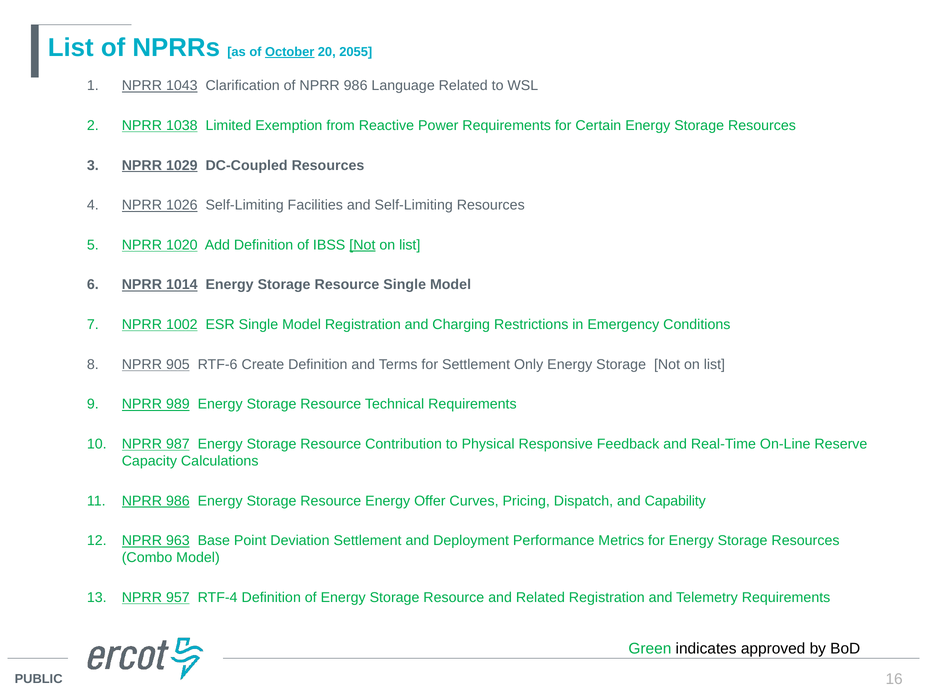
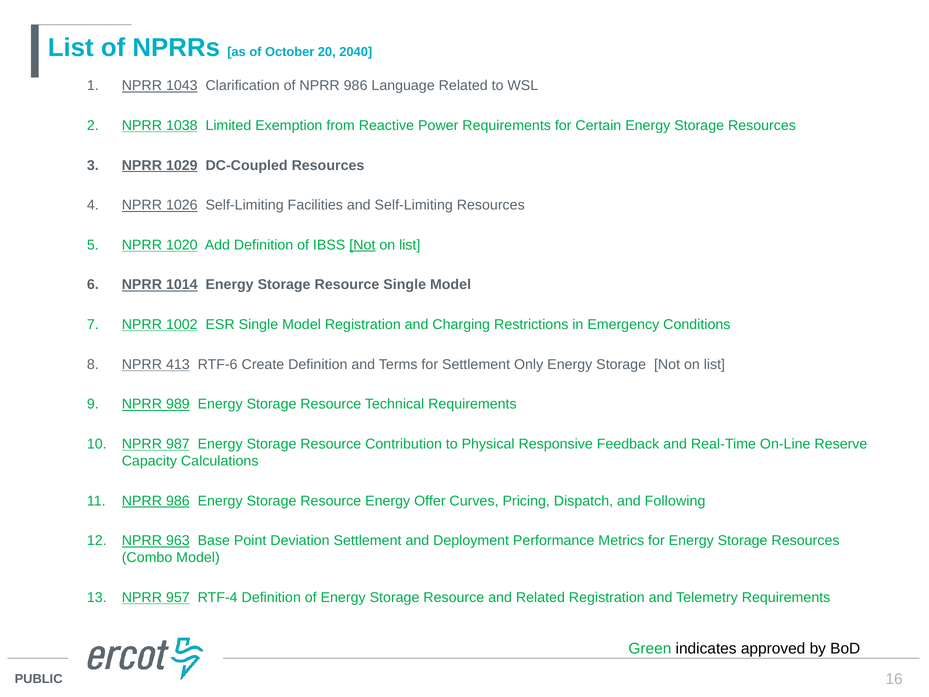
October underline: present -> none (290, 52)
2055: 2055 -> 2040 (356, 52)
905: 905 -> 413 (178, 364)
Capability: Capability -> Following (675, 501)
